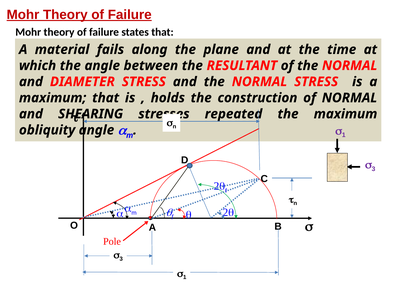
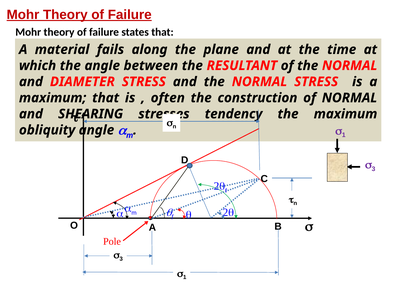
holds: holds -> often (168, 98)
repeated: repeated -> tendency (234, 114)
